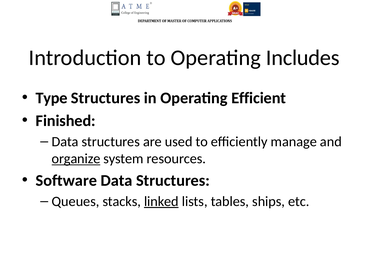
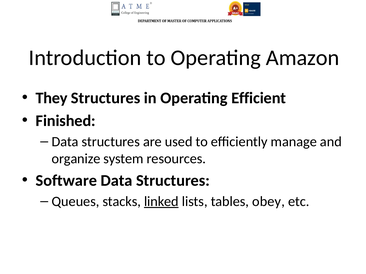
Includes: Includes -> Amazon (303, 58)
Type: Type -> They (52, 98)
organize underline: present -> none (76, 159)
ships: ships -> obey (269, 202)
